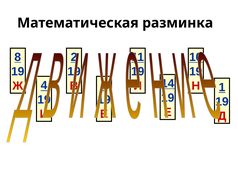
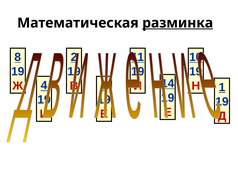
разминка underline: none -> present (178, 23)
